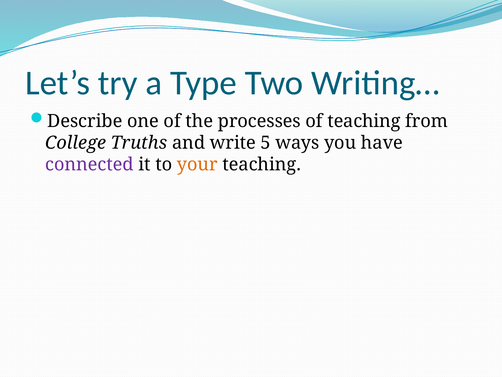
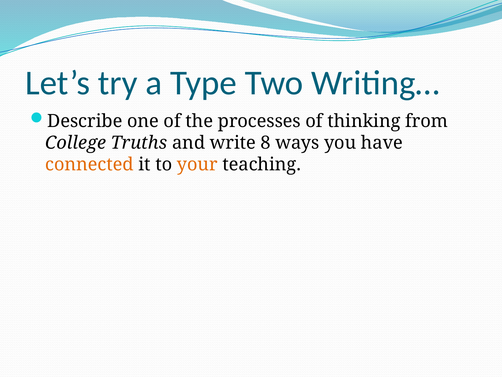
of teaching: teaching -> thinking (364, 121)
5: 5 -> 8 (266, 143)
connected colour: purple -> orange (89, 164)
